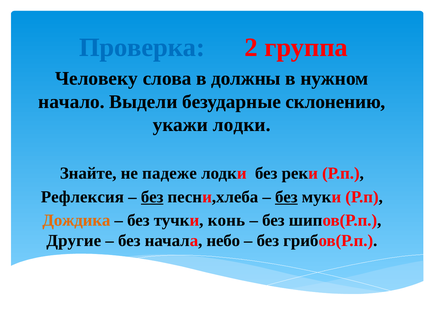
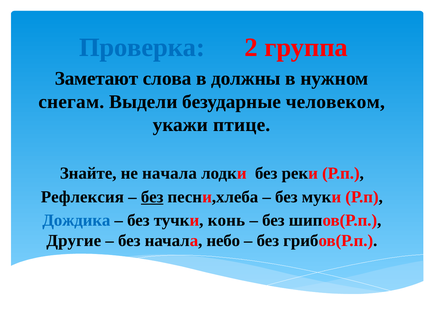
Человеку: Человеку -> Заметают (97, 79)
начало: начало -> снегам (71, 102)
склонению: склонению -> человеком (335, 102)
укажи лодки: лодки -> птице (242, 125)
не падеже: падеже -> начала (169, 174)
без underline: present -> none (286, 197)
Дождика colour: orange -> blue (76, 221)
